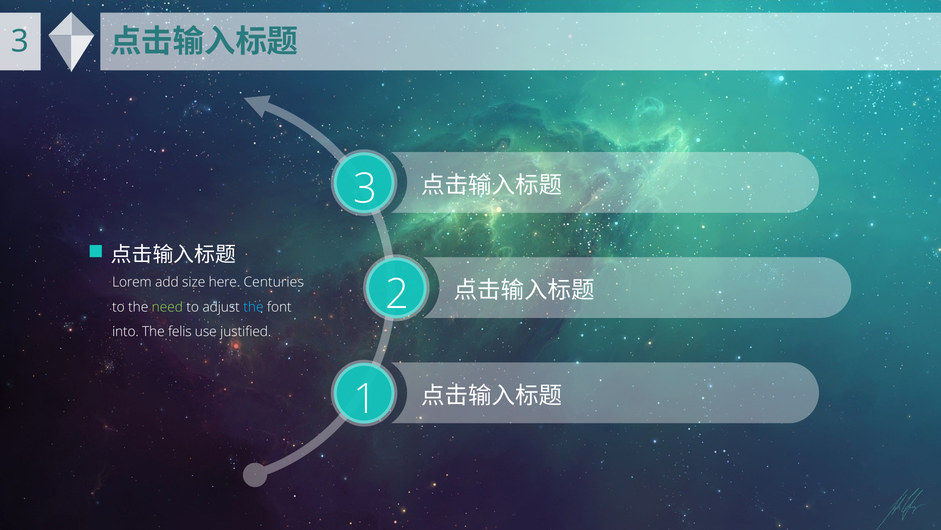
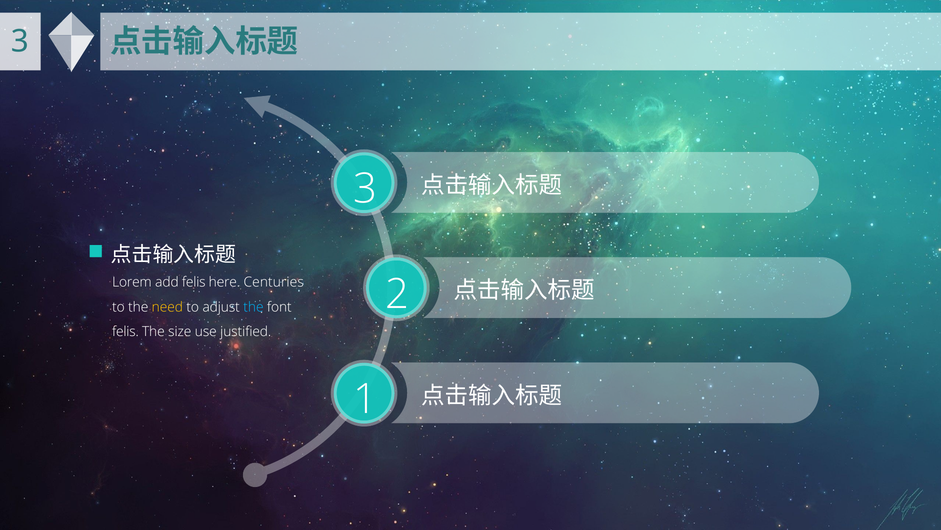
add size: size -> felis (194, 282)
need colour: light green -> yellow (167, 307)
into: into -> felis (125, 331)
felis: felis -> size (180, 331)
